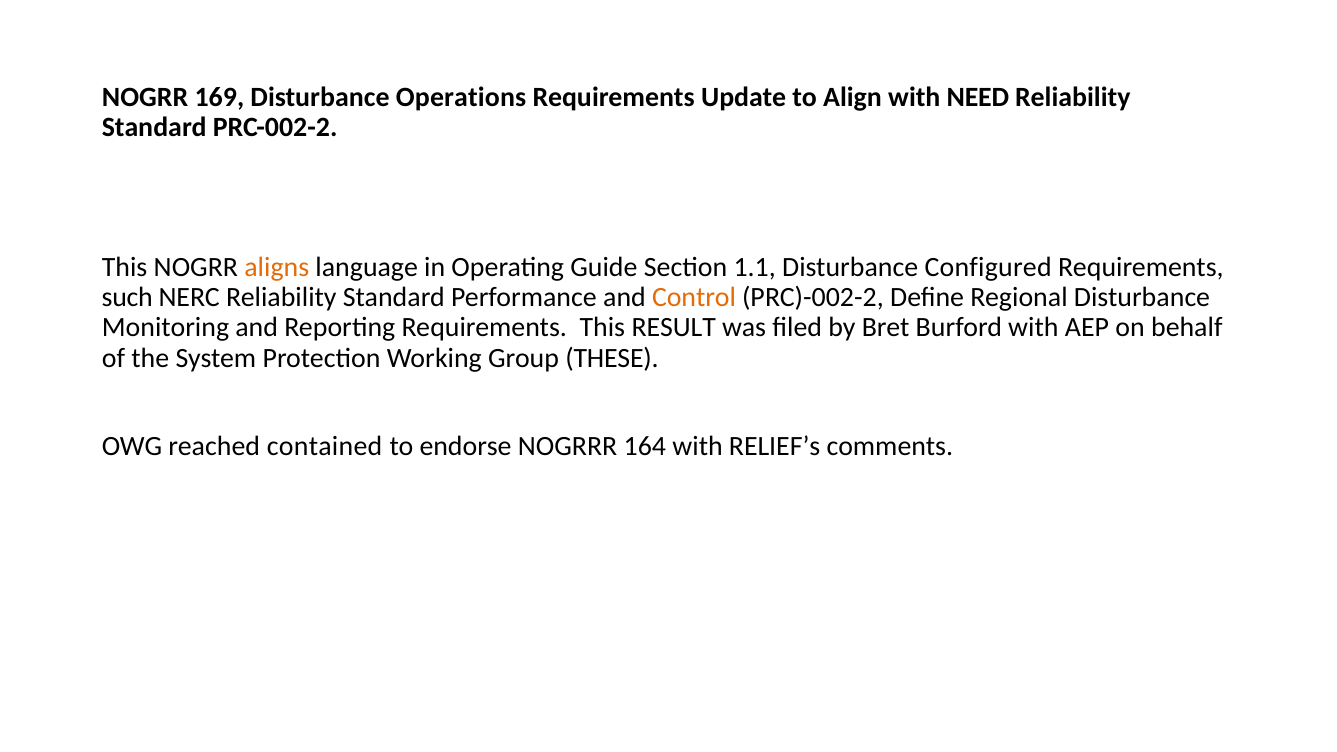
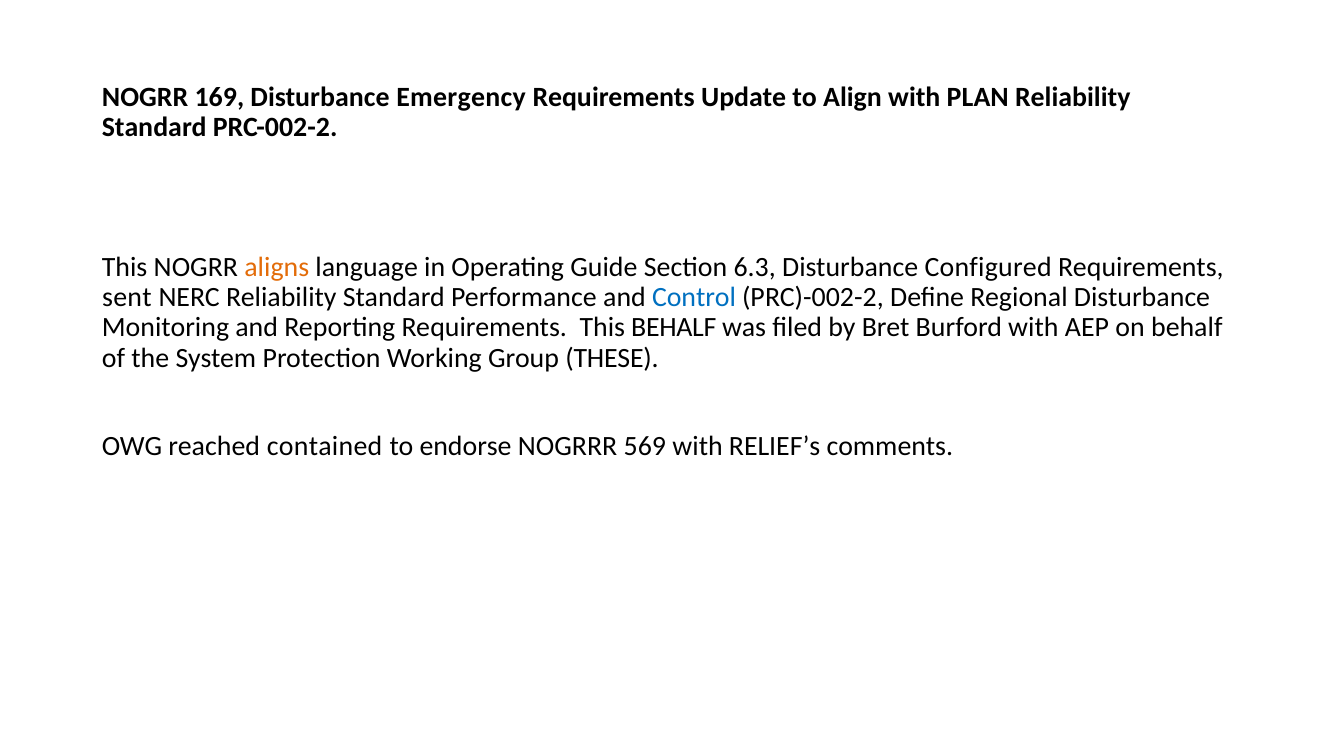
Operations: Operations -> Emergency (461, 97)
NEED: NEED -> PLAN (978, 97)
1.1: 1.1 -> 6.3 (755, 268)
such: such -> sent (127, 298)
Control colour: orange -> blue (694, 298)
This RESULT: RESULT -> BEHALF (674, 328)
164: 164 -> 569 (645, 446)
